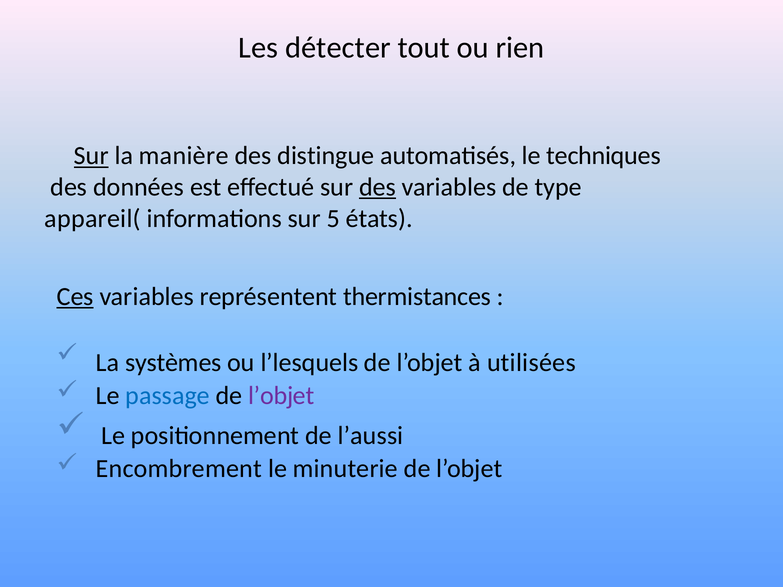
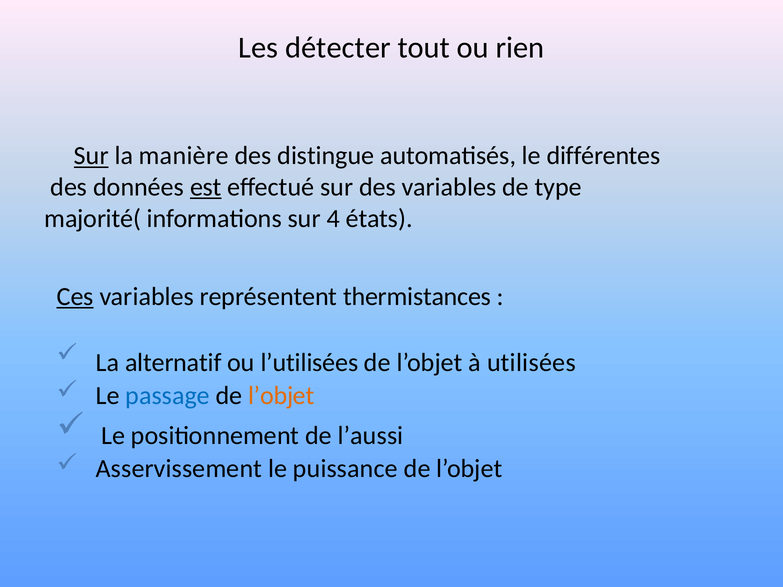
techniques: techniques -> différentes (604, 156)
est underline: none -> present (206, 187)
des underline: present -> none (378, 187)
appareil(: appareil( -> majorité( (93, 219)
5: 5 -> 4 (333, 219)
systèmes: systèmes -> alternatif (173, 363)
l’lesquels: l’lesquels -> l’utilisées (309, 363)
l’objet colour: purple -> orange (281, 396)
Encombrement: Encombrement -> Asservissement (179, 469)
minuterie: minuterie -> puissance (345, 469)
